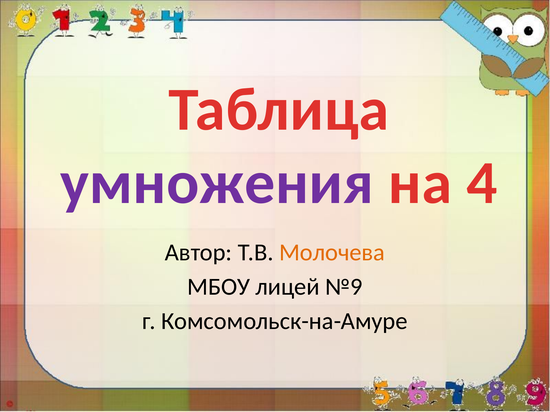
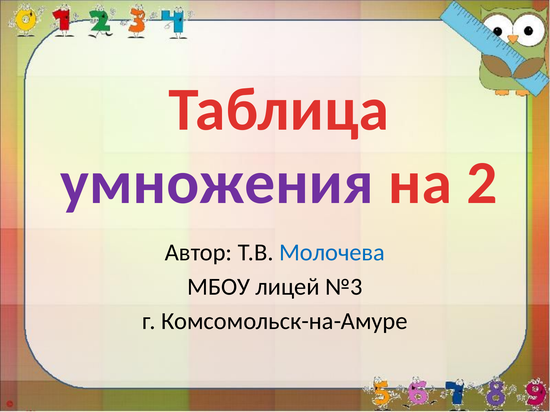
4: 4 -> 2 (482, 183)
Молочева colour: orange -> blue (332, 253)
№9: №9 -> №3 (344, 287)
